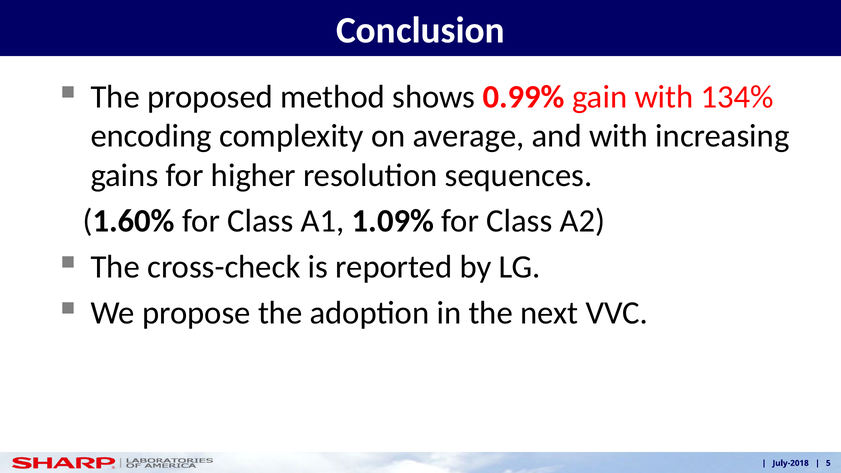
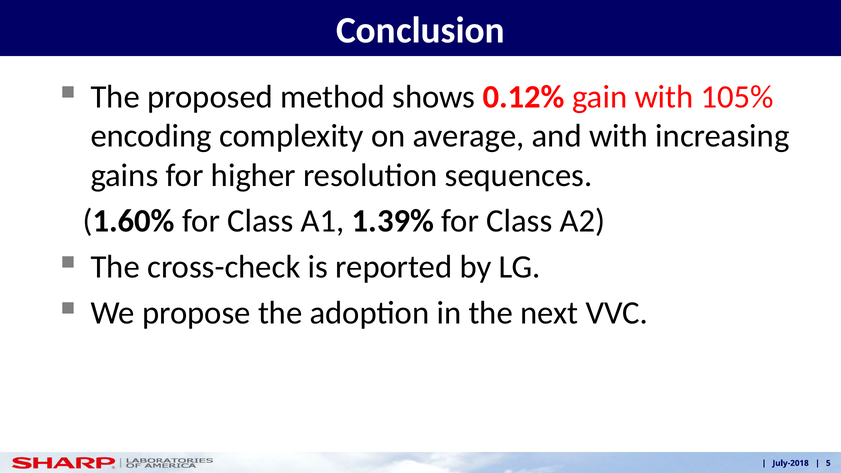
0.99%: 0.99% -> 0.12% (524, 97)
134%: 134% -> 105% (737, 97)
1.09%: 1.09% -> 1.39% (393, 221)
